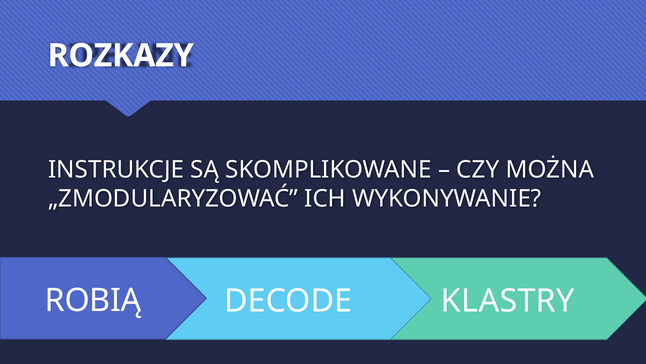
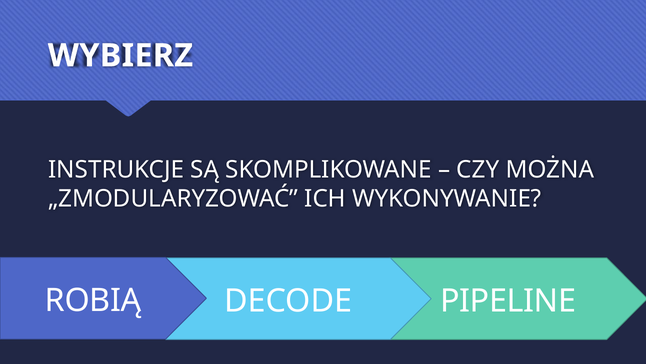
ROZKAZY: ROZKAZY -> WYBIERZ (120, 56)
KLASTRY: KLASTRY -> PIPELINE (508, 300)
